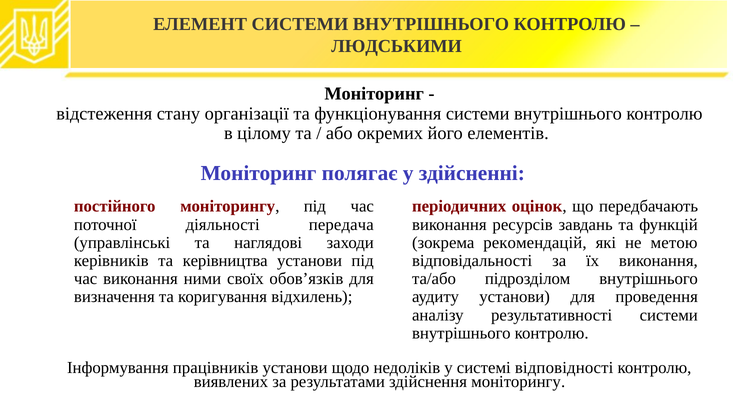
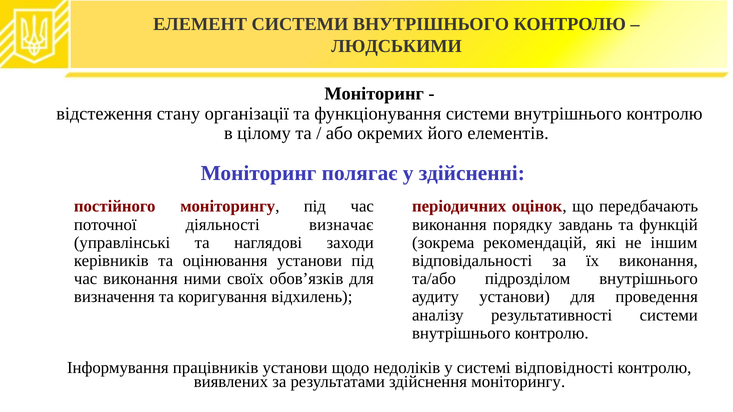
передача: передача -> визначає (341, 225)
ресурсів: ресурсів -> порядку (523, 225)
метою: метою -> іншим (674, 243)
керівництва: керівництва -> оцінювання (225, 261)
